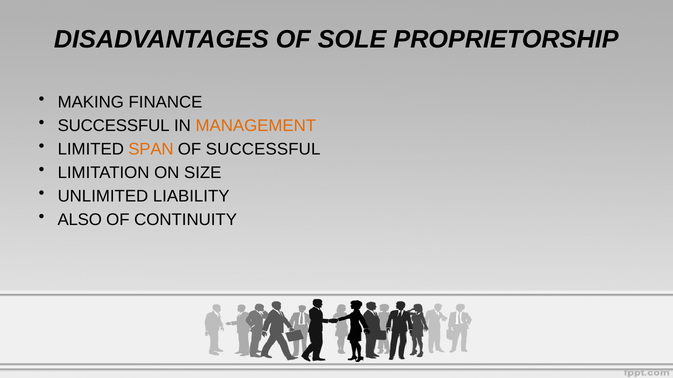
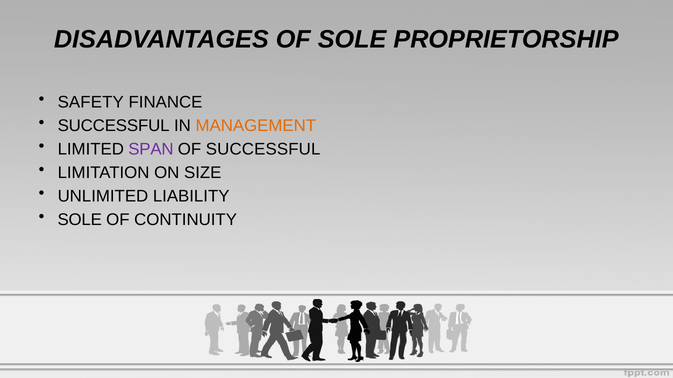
MAKING: MAKING -> SAFETY (91, 102)
SPAN colour: orange -> purple (151, 149)
ALSO: ALSO -> SOLE (80, 220)
